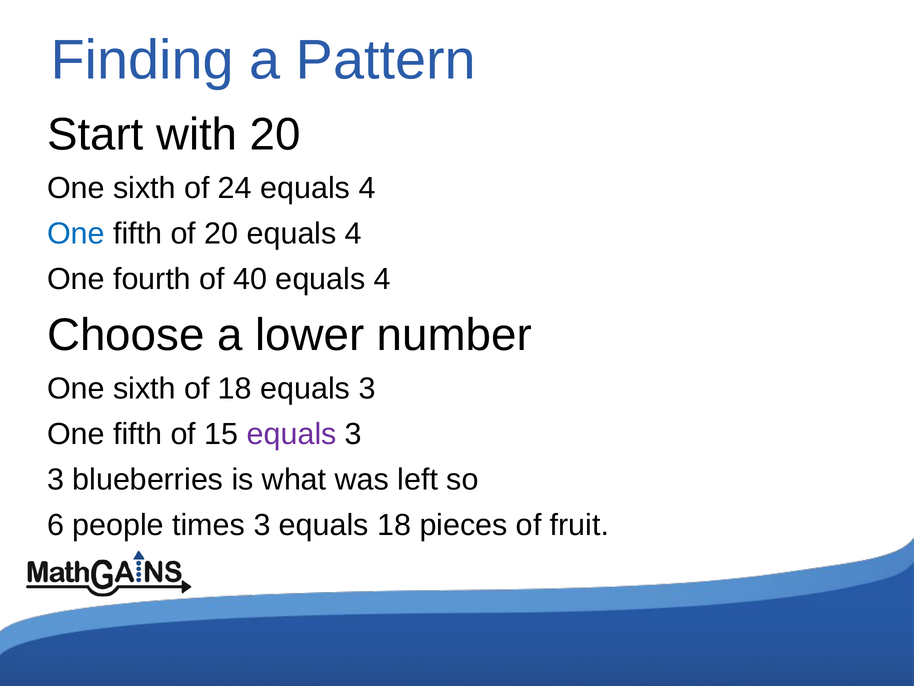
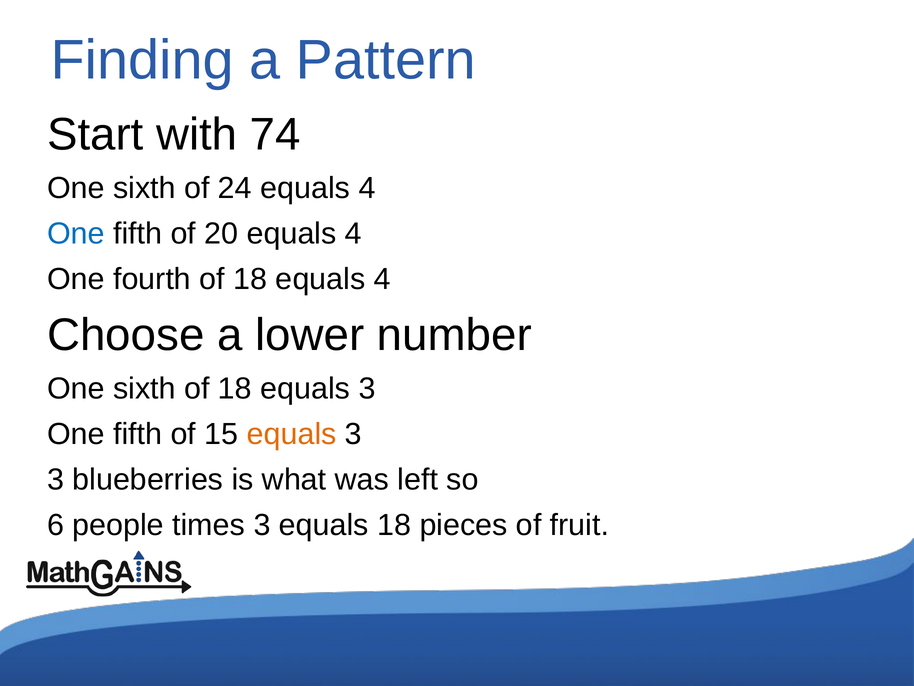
with 20: 20 -> 74 (275, 135)
fourth of 40: 40 -> 18 (250, 279)
equals colour: purple -> orange (292, 434)
